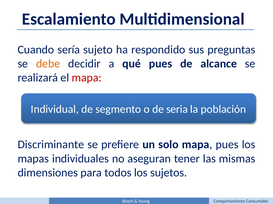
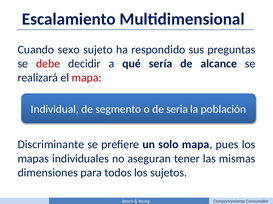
sería: sería -> sexo (69, 50)
debe colour: orange -> red (48, 64)
qué pues: pues -> sería (161, 64)
